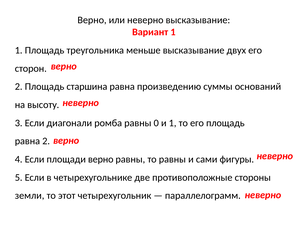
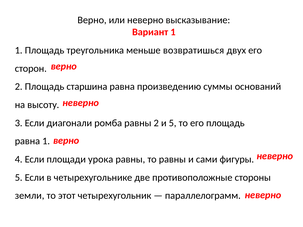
меньше высказывание: высказывание -> возвратишься (194, 50)
равны 0: 0 -> 2 (156, 123)
и 1: 1 -> 5 (173, 123)
равна 2: 2 -> 1 (46, 141)
площади верно: верно -> урока (101, 159)
